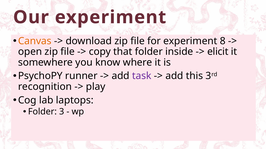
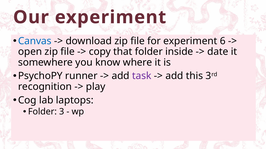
Canvas colour: orange -> blue (35, 41)
8: 8 -> 6 (223, 41)
elicit: elicit -> date (218, 52)
